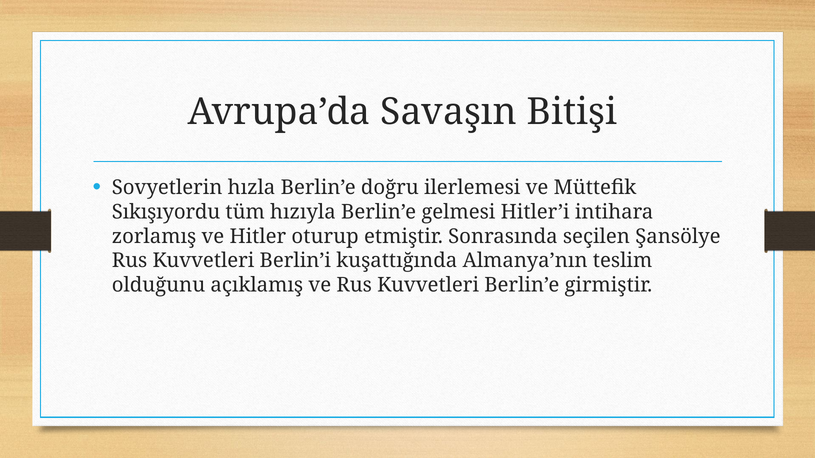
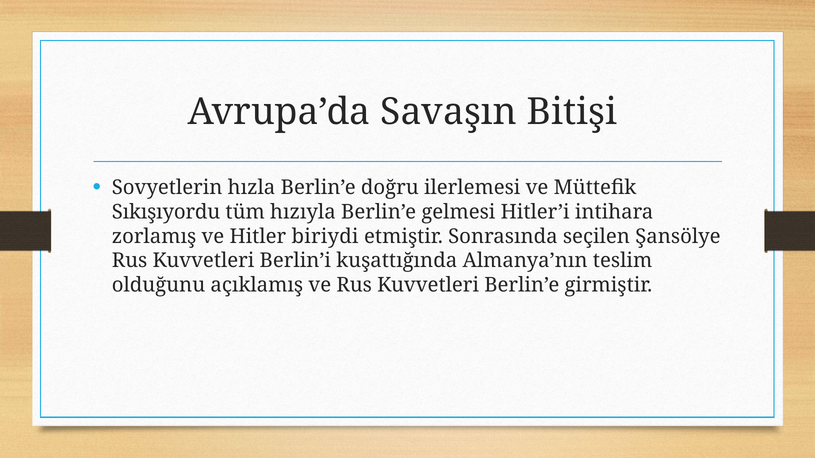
oturup: oturup -> biriydi (325, 237)
